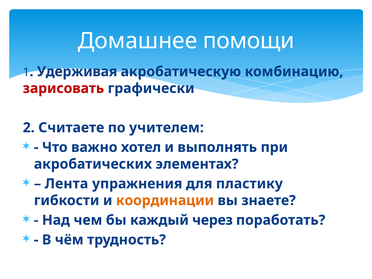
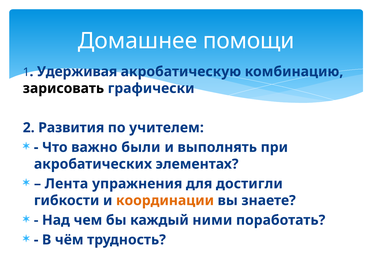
зарисовать colour: red -> black (63, 88)
Считаете: Считаете -> Развития (71, 128)
хотел: хотел -> были (141, 147)
пластику: пластику -> достигли (249, 184)
через: через -> ними (212, 220)
